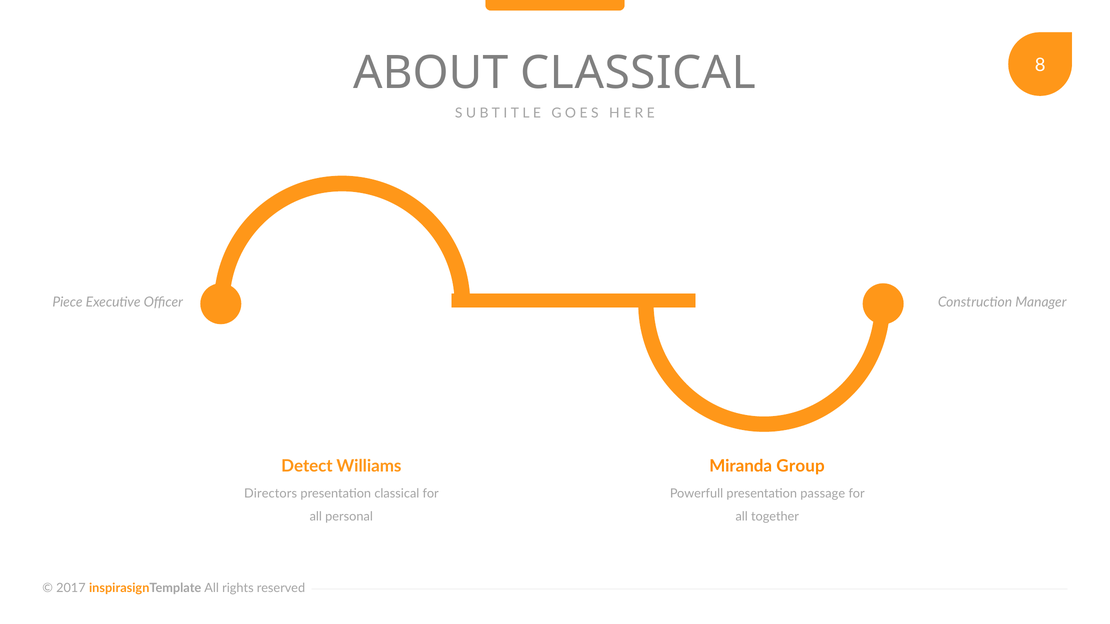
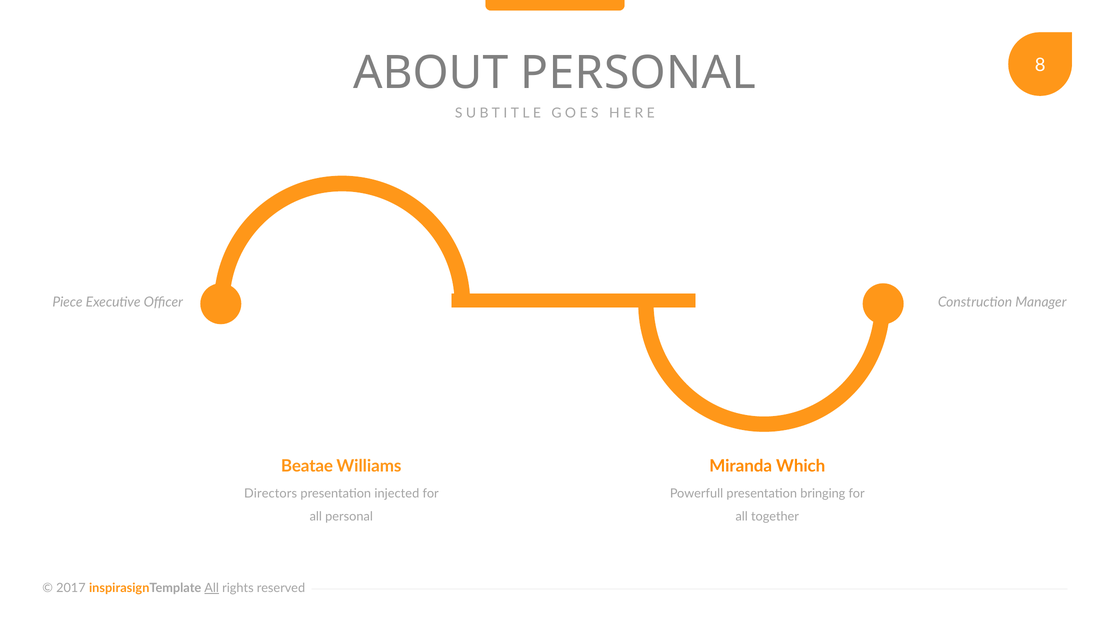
ABOUT CLASSICAL: CLASSICAL -> PERSONAL (638, 73)
Detect: Detect -> Beatae (307, 466)
Group: Group -> Which (801, 466)
presentation classical: classical -> injected (397, 494)
passage: passage -> bringing (823, 494)
All underline: none -> present (212, 588)
